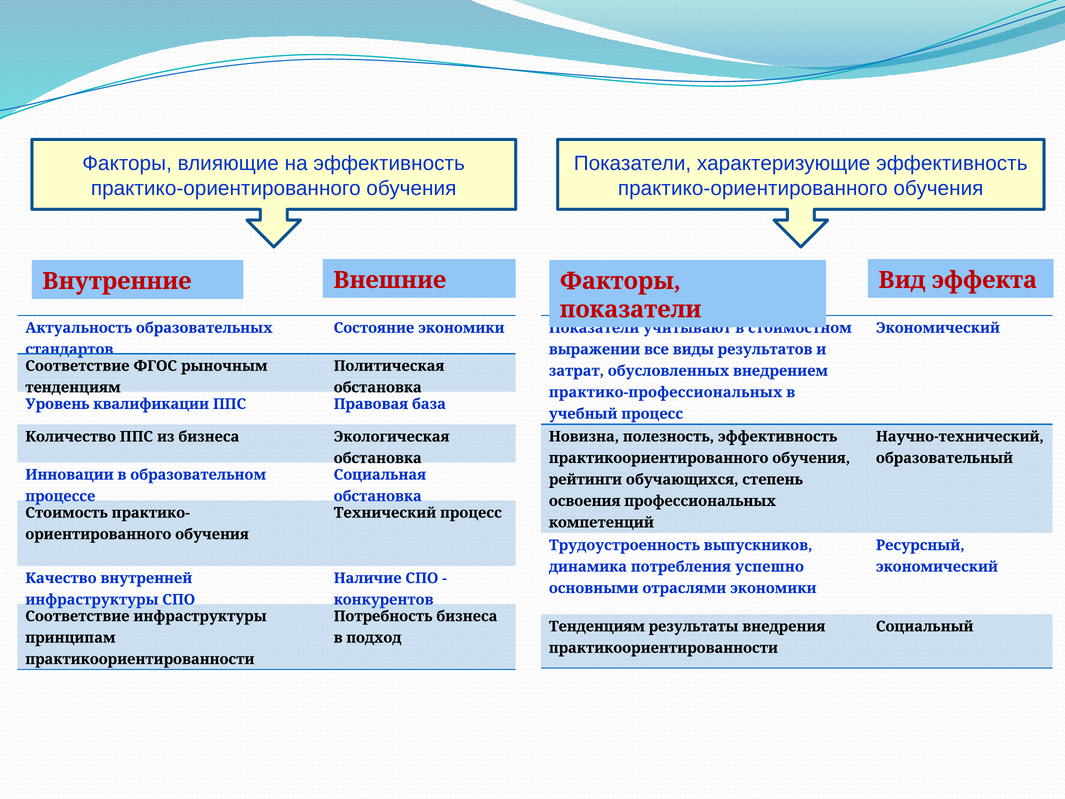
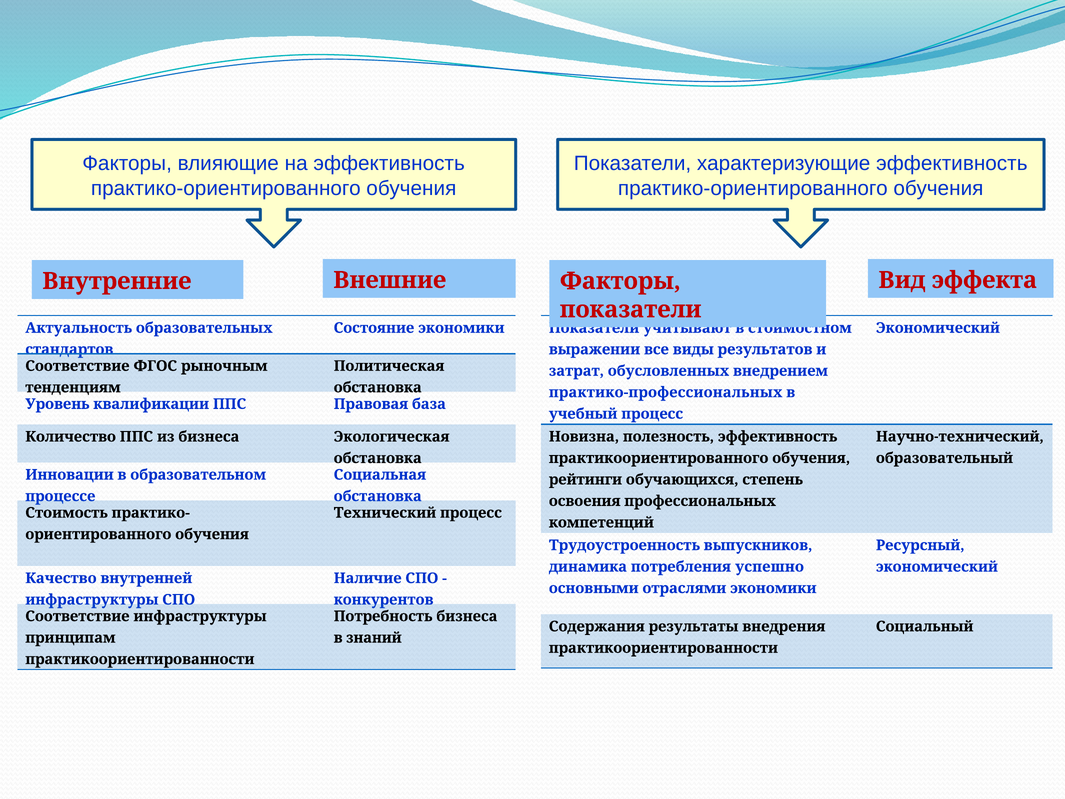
Тенденциям: Тенденциям -> Содержания (597, 626)
подход: подход -> знаний (374, 638)
